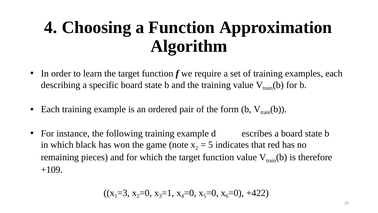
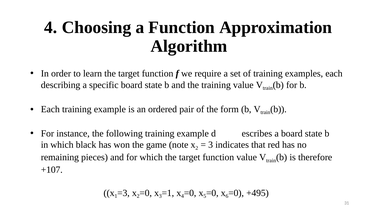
5: 5 -> 3 (211, 145)
+109: +109 -> +107 (52, 169)
+422: +422 -> +495 (257, 193)
